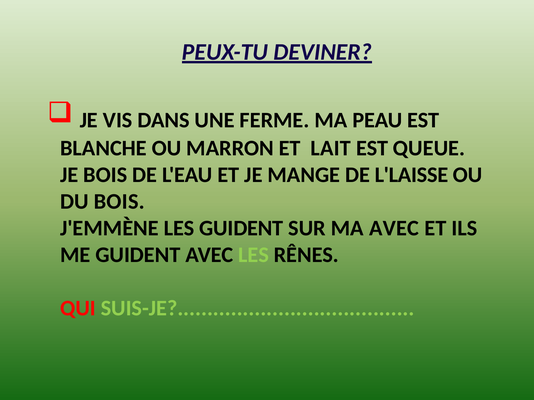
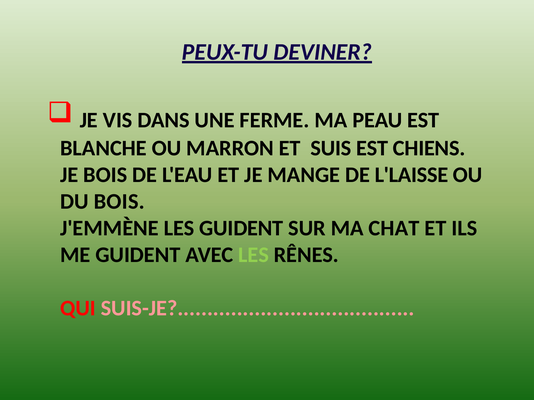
LAIT: LAIT -> SUIS (331, 148)
QUEUE: QUEUE -> CHIENS (429, 148)
MA AVEC: AVEC -> CHAT (394, 228)
SUIS-JE colour: light green -> pink (258, 308)
